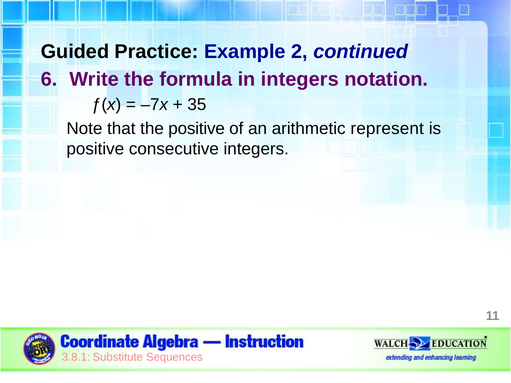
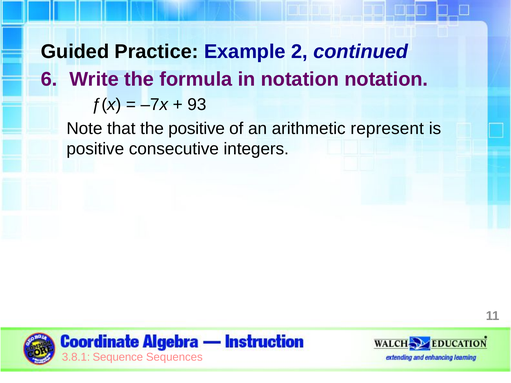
in integers: integers -> notation (300, 79)
35: 35 -> 93 (197, 105)
Substitute: Substitute -> Sequence (118, 357)
